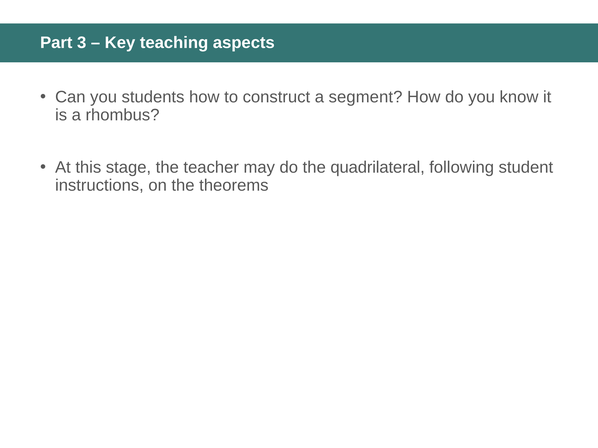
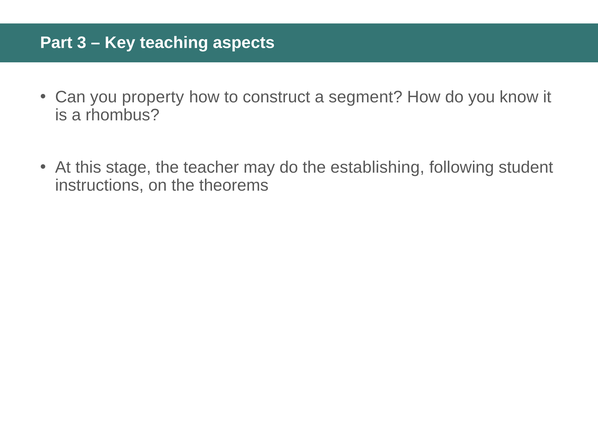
students: students -> property (153, 97)
quadrilateral: quadrilateral -> establishing (377, 168)
